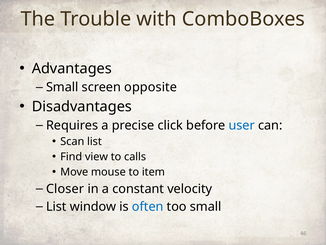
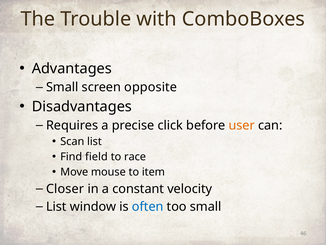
user colour: blue -> orange (242, 125)
view: view -> field (96, 157)
calls: calls -> race (135, 157)
